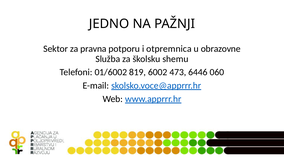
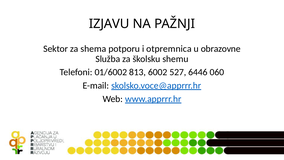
JEDNO: JEDNO -> IZJAVU (109, 24)
pravna: pravna -> shema (93, 49)
819: 819 -> 813 (138, 72)
473: 473 -> 527 (178, 72)
